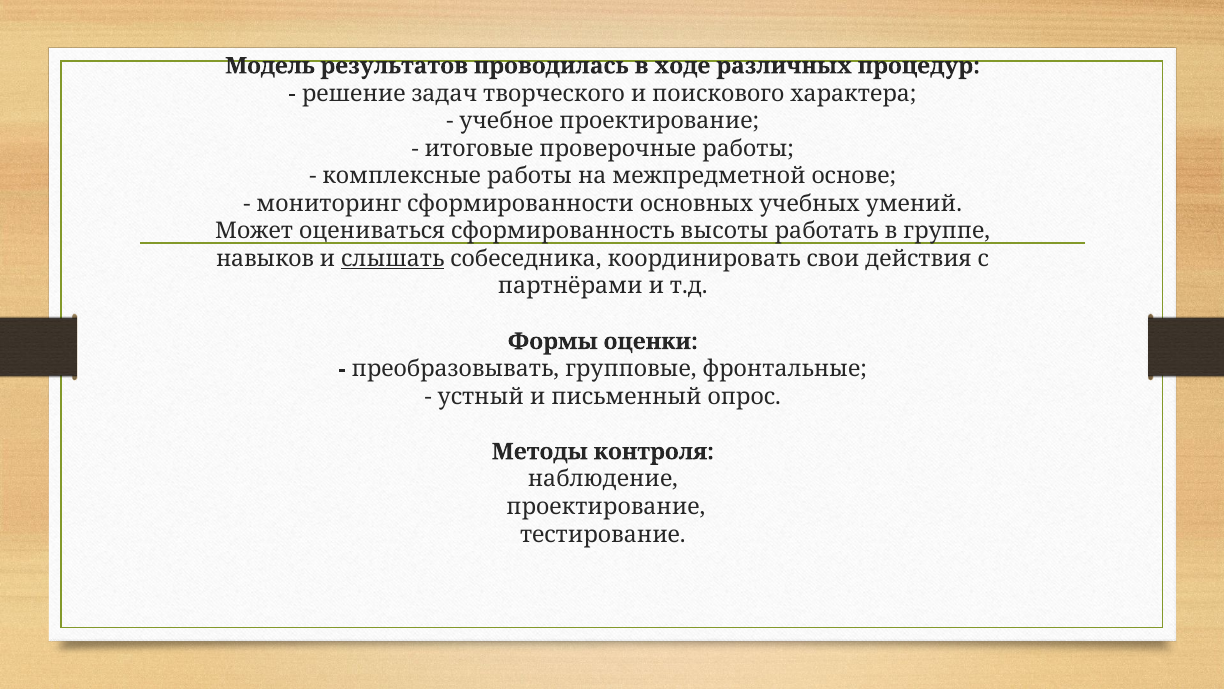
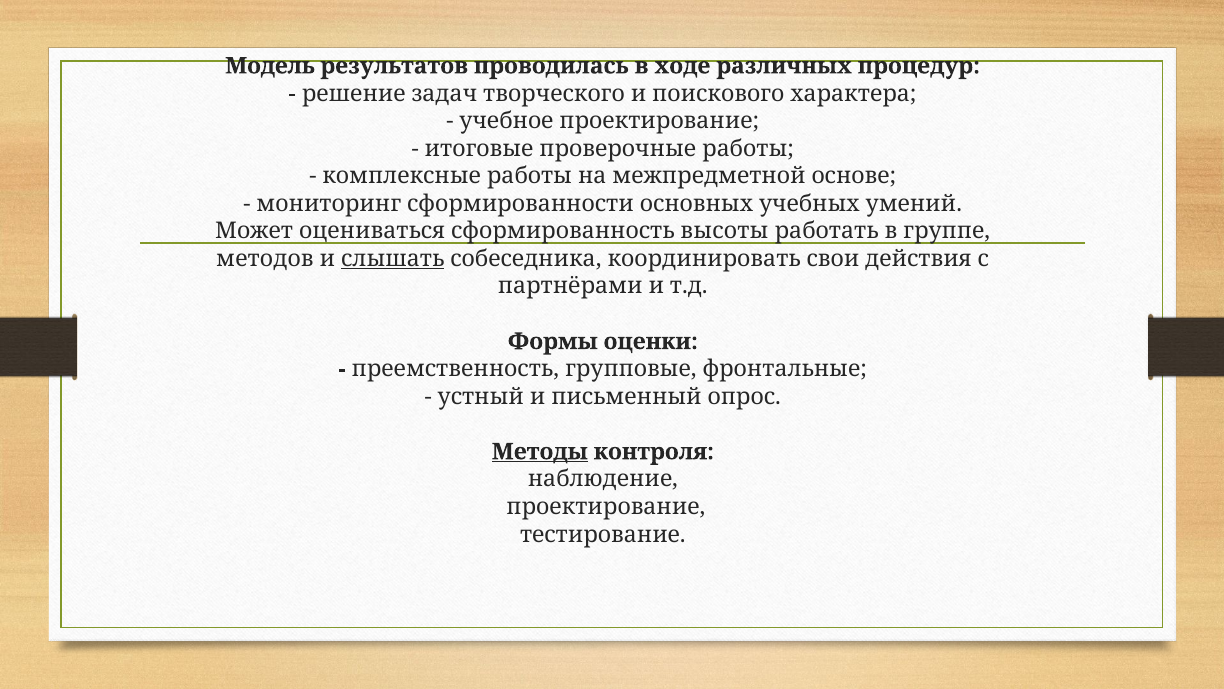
навыков: навыков -> методов (265, 259)
преобразовывать: преобразовывать -> преемственность (455, 369)
Методы underline: none -> present (540, 451)
